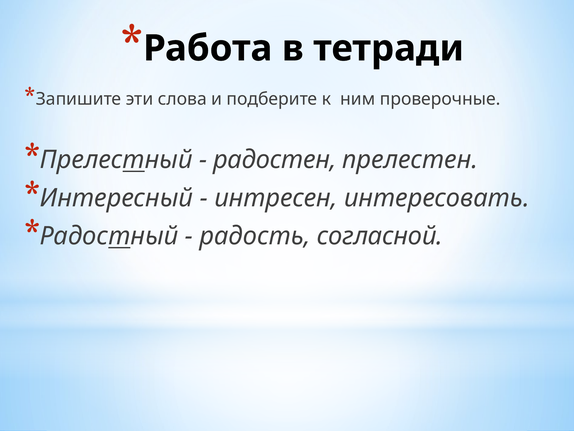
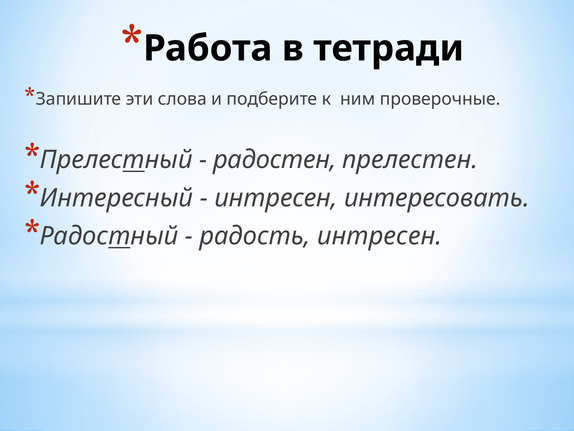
радость согласной: согласной -> интресен (380, 236)
